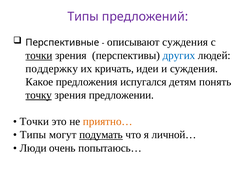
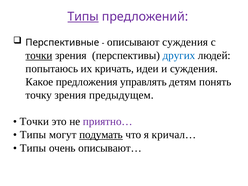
Типы underline: none -> present (83, 17)
поддержку: поддержку -> попытаюсь (52, 69)
испугался: испугался -> управлять (143, 82)
точку underline: present -> none (39, 95)
предложении: предложении -> предыдущем (121, 95)
приятно… colour: orange -> purple (108, 122)
личной…: личной… -> кричал… (174, 135)
Люди: Люди -> Типы (33, 148)
попытаюсь…: попытаюсь… -> описывают… (110, 148)
